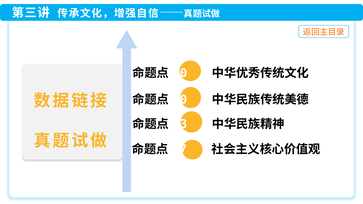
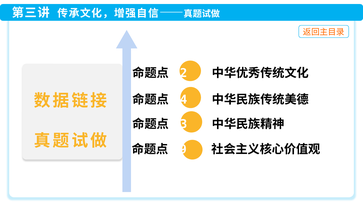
0: 0 -> 2 (184, 73)
0: 0 -> 4 (184, 100)
7: 7 -> 9 (183, 149)
